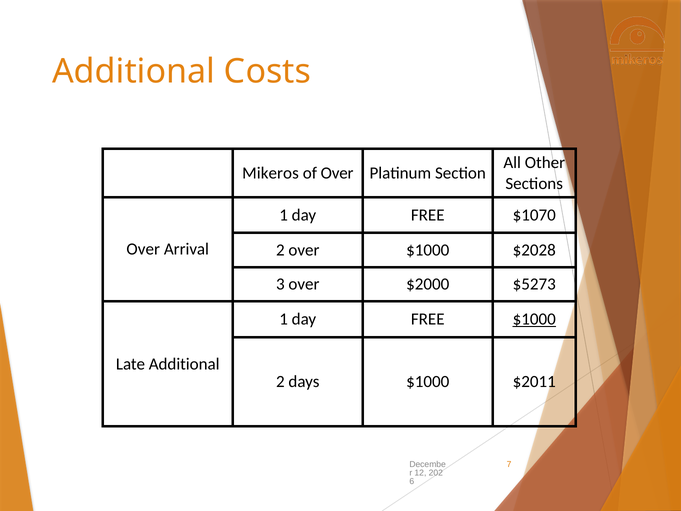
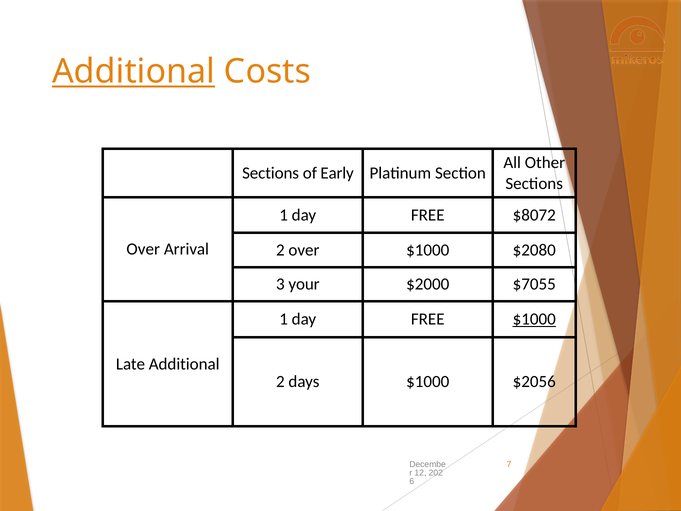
Additional underline: none -> present (134, 72)
Mikeros: Mikeros -> Sections (271, 173)
of Over: Over -> Early (337, 173)
$1070: $1070 -> $8072 (534, 215)
$2028: $2028 -> $2080 (534, 250)
3 over: over -> your (304, 284)
$5273: $5273 -> $7055 (534, 284)
$2011: $2011 -> $2056 (534, 382)
